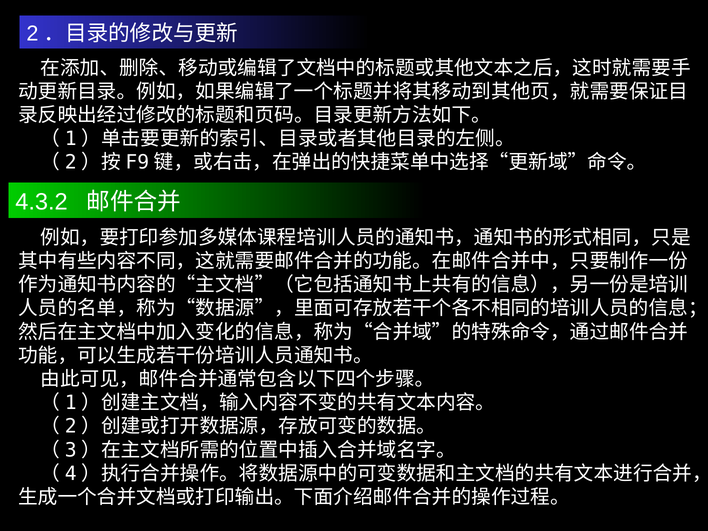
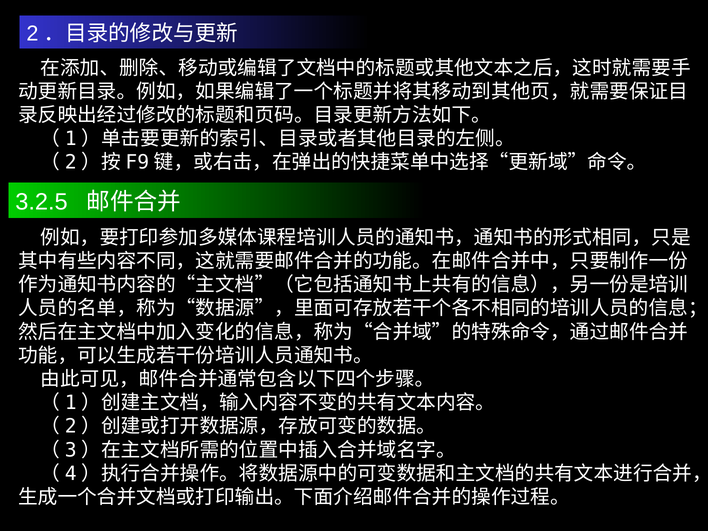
4.3.2: 4.3.2 -> 3.2.5 (42, 202)
